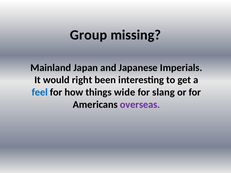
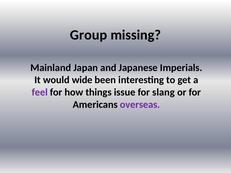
right: right -> wide (82, 80)
feel colour: blue -> purple (40, 92)
wide: wide -> issue (125, 92)
